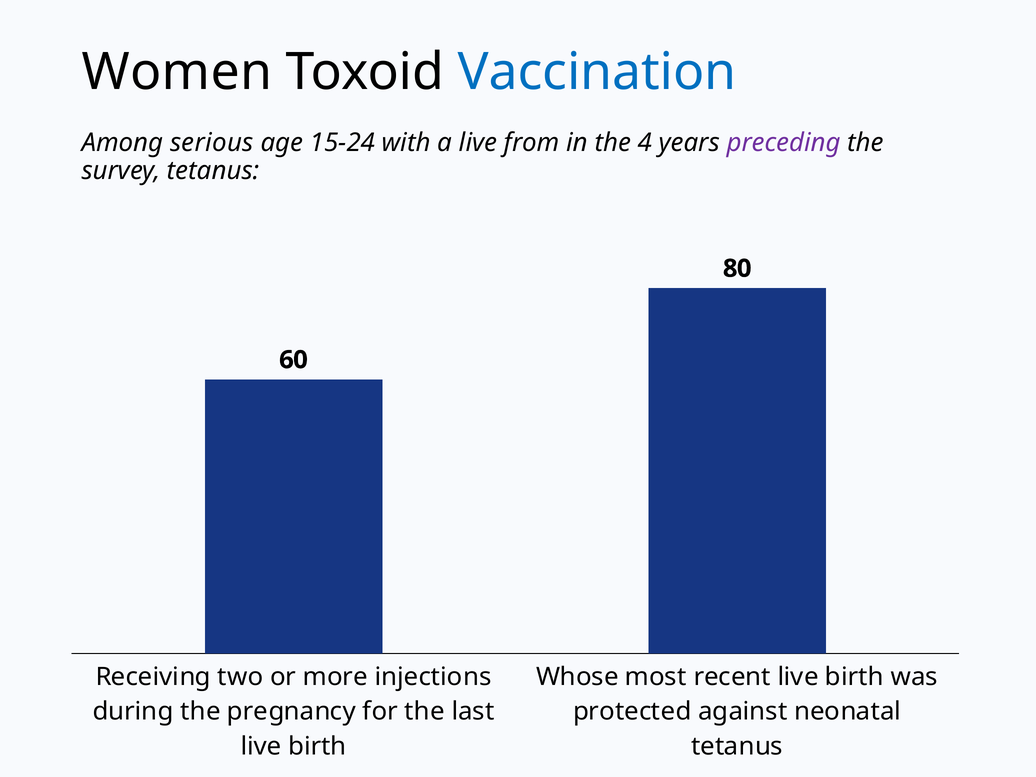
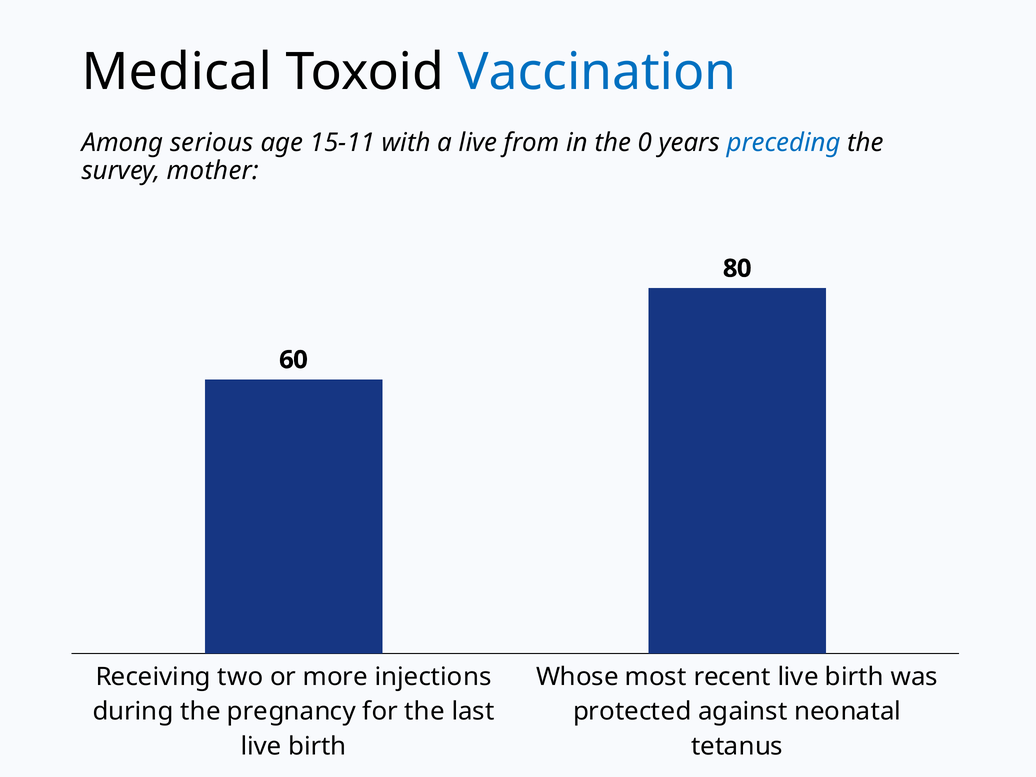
Women: Women -> Medical (177, 72)
15-24: 15-24 -> 15-11 (342, 143)
4: 4 -> 0 (645, 143)
preceding colour: purple -> blue (784, 143)
survey tetanus: tetanus -> mother (213, 171)
